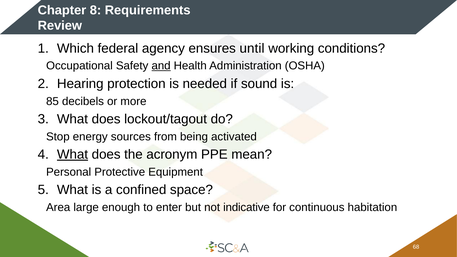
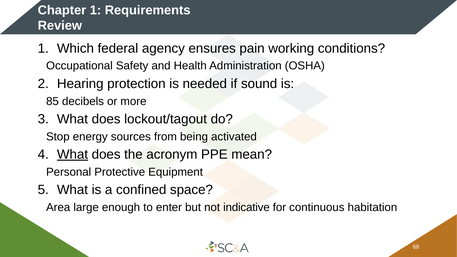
Chapter 8: 8 -> 1 (96, 10)
until: until -> pain (252, 48)
and underline: present -> none (161, 66)
